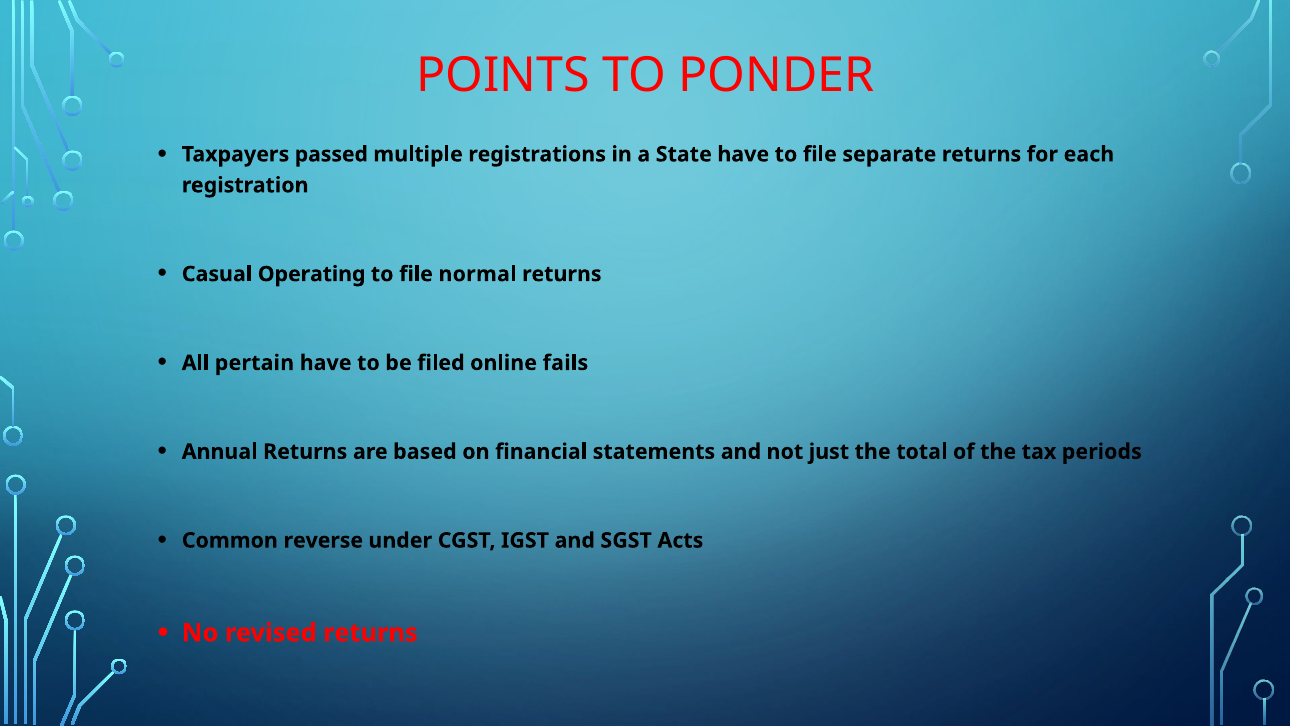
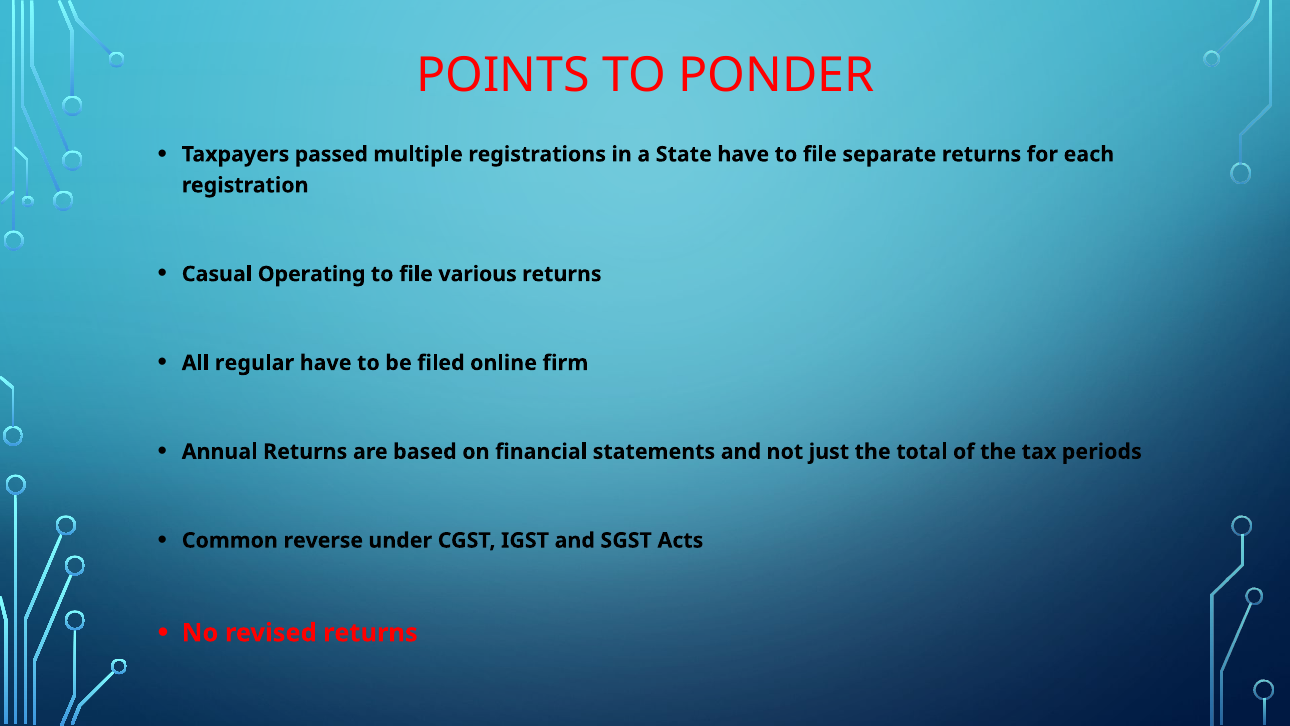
normal: normal -> various (478, 274)
pertain: pertain -> regular (254, 363)
fails: fails -> firm (565, 363)
